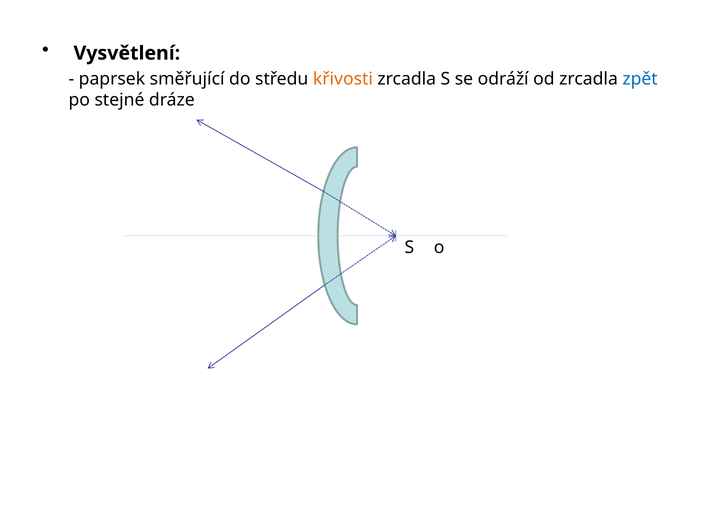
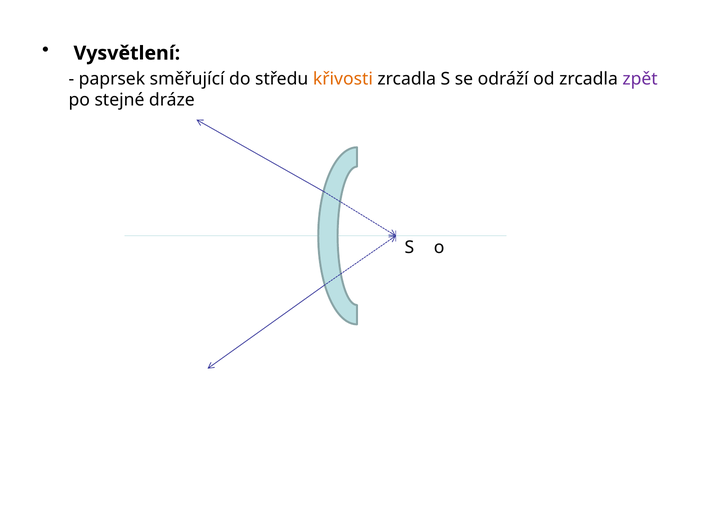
zpět colour: blue -> purple (640, 79)
